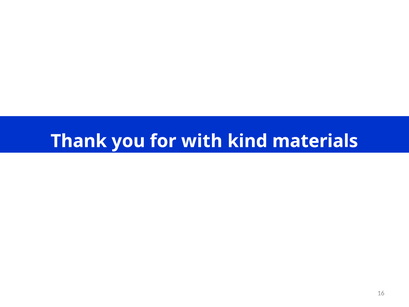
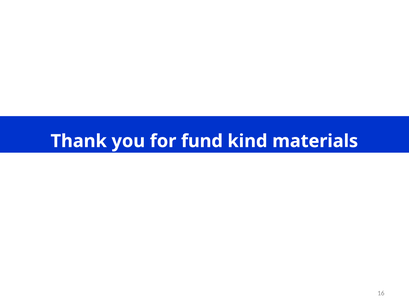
with: with -> fund (202, 141)
